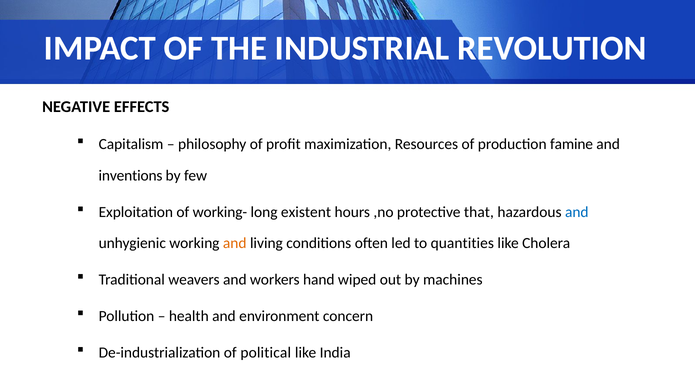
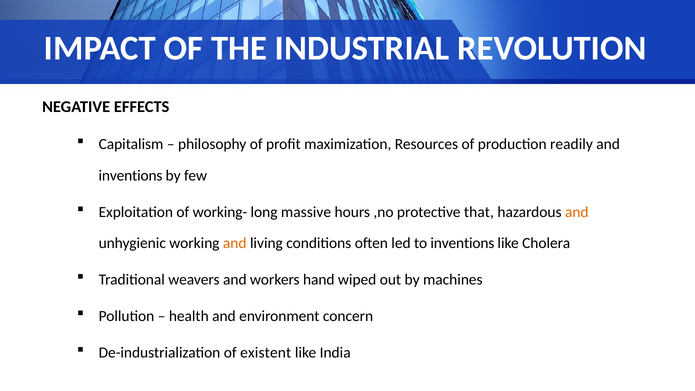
famine: famine -> readily (571, 144)
existent: existent -> massive (306, 212)
and colour: blue -> orange (577, 212)
to quantities: quantities -> inventions (462, 243)
political: political -> existent (266, 353)
